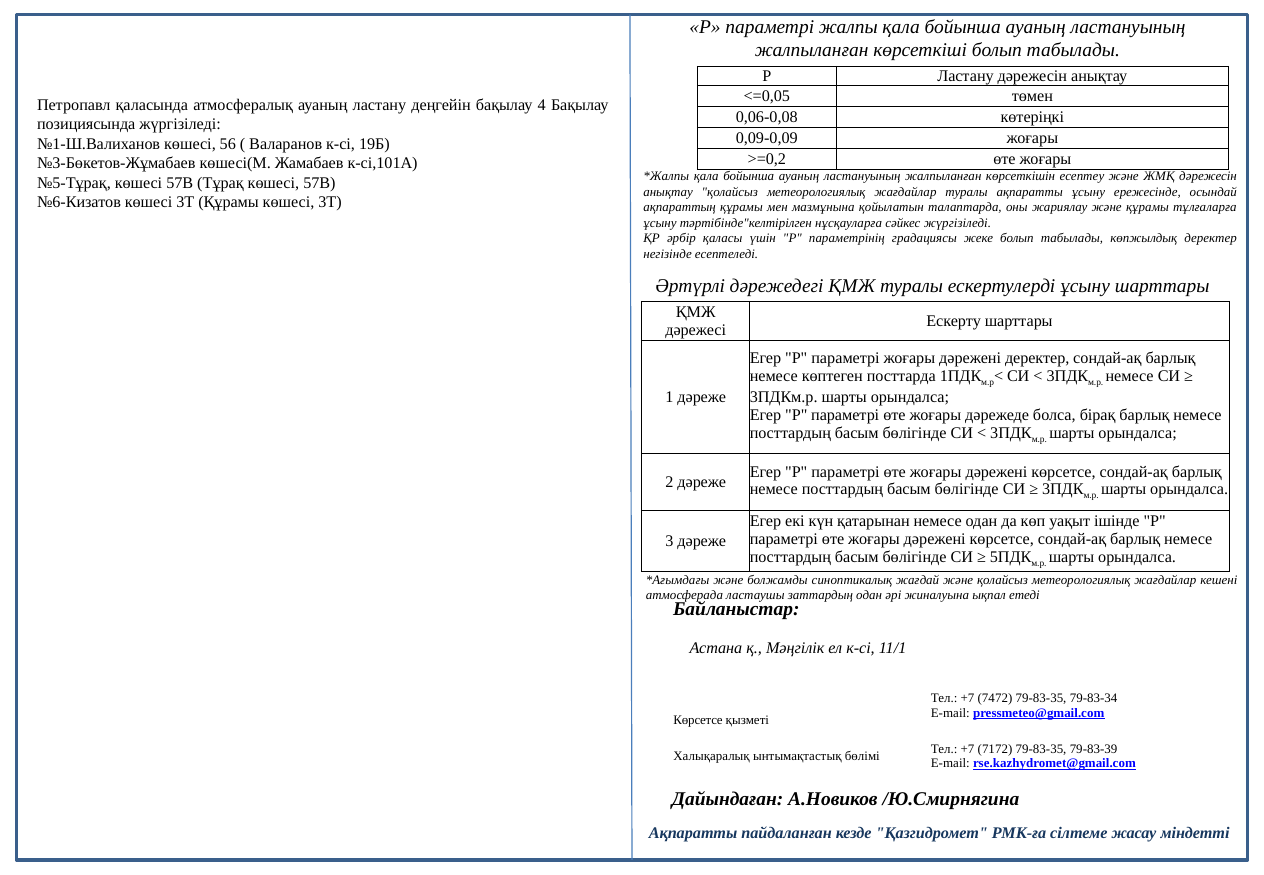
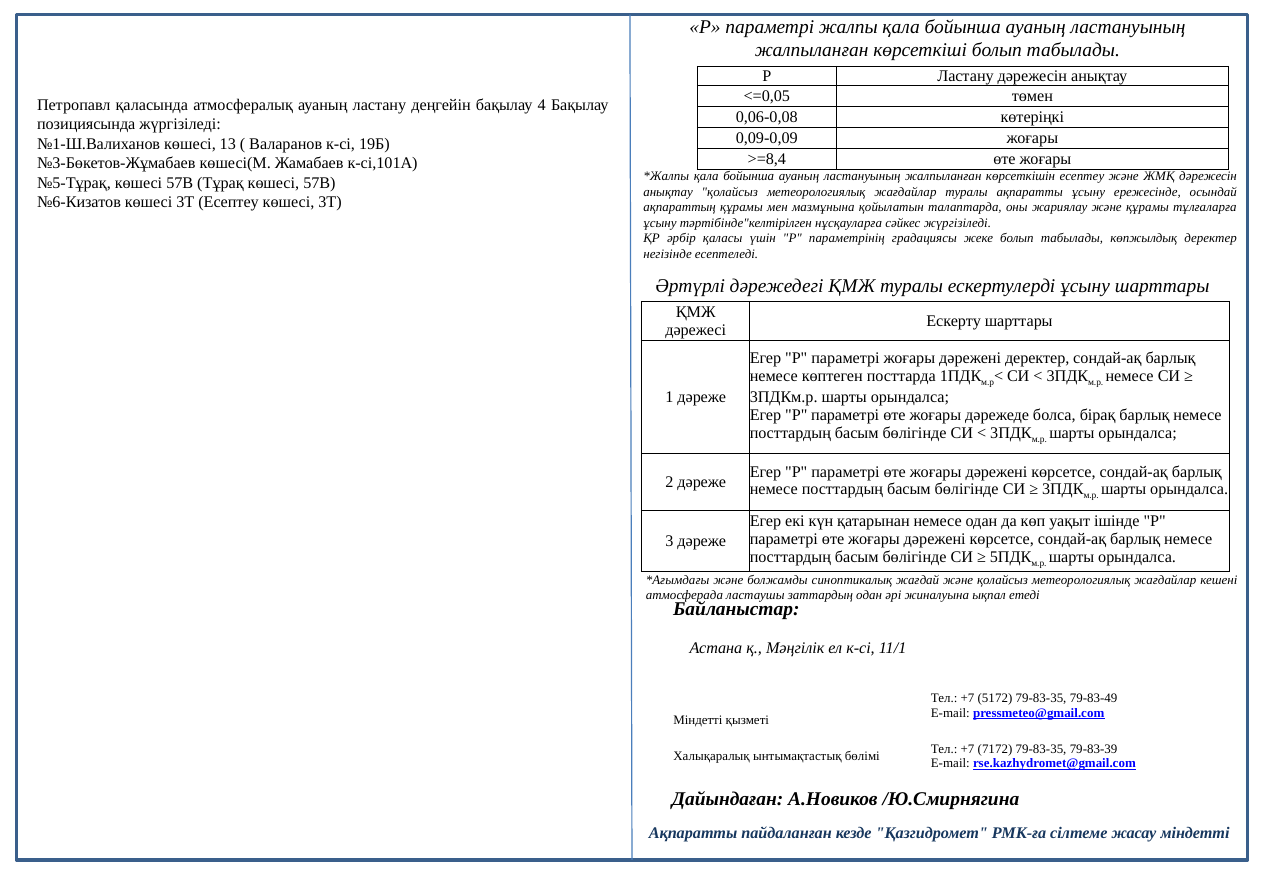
56: 56 -> 13 (228, 144)
>=0,2: >=0,2 -> >=8,4 (767, 159)
3Т Құрамы: Құрамы -> Есептеу (229, 202)
7472: 7472 -> 5172 (995, 699)
79-83-34: 79-83-34 -> 79-83-49 (1094, 699)
Көрсетсе: Көрсетсе -> Міндетті (698, 720)
